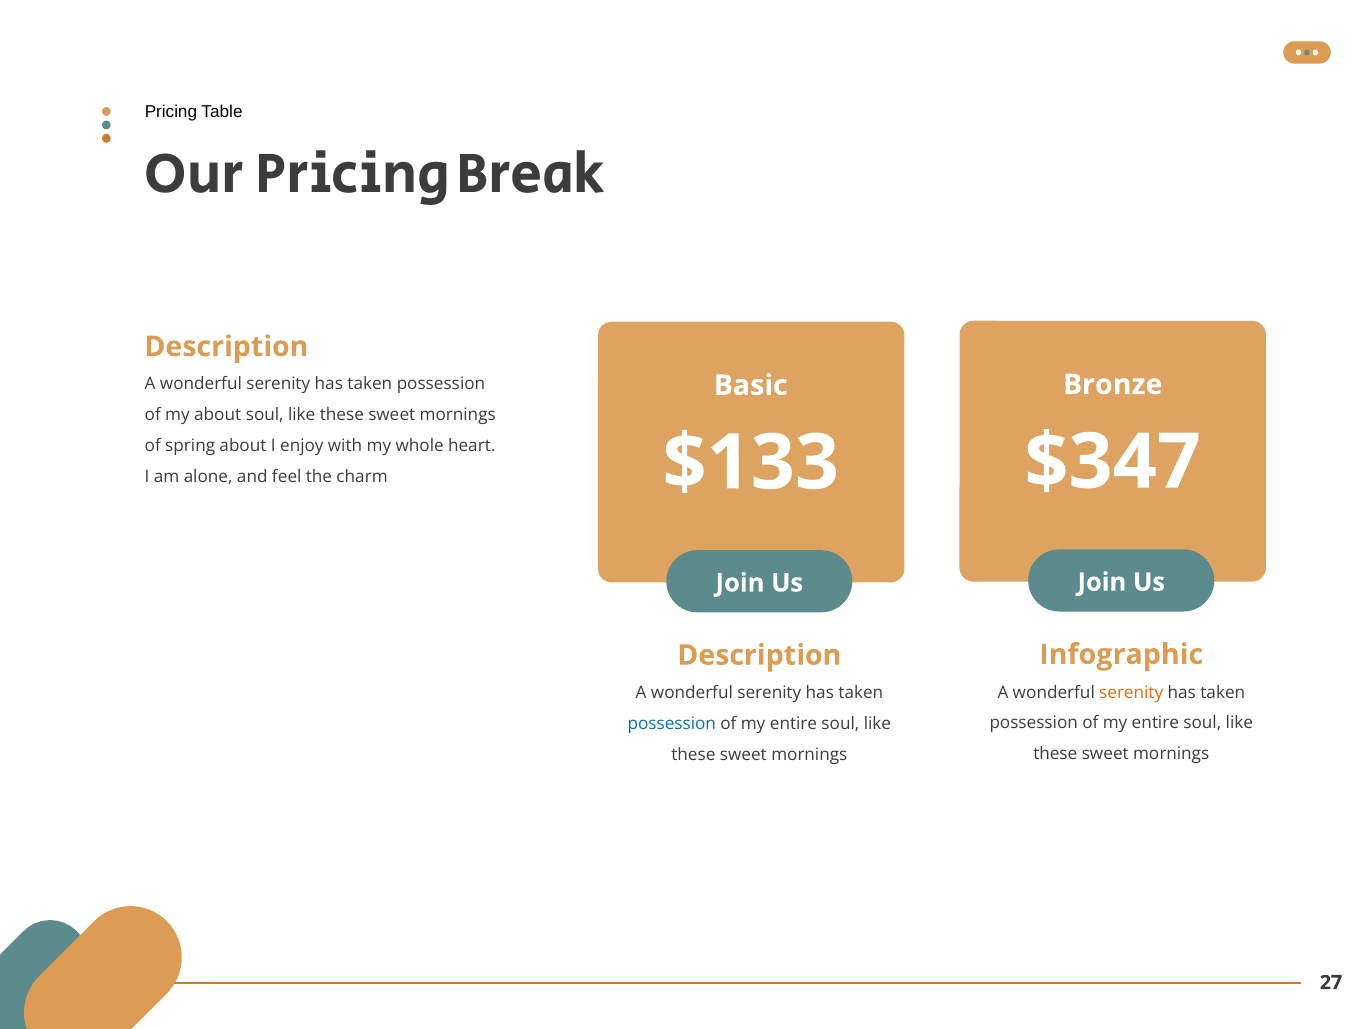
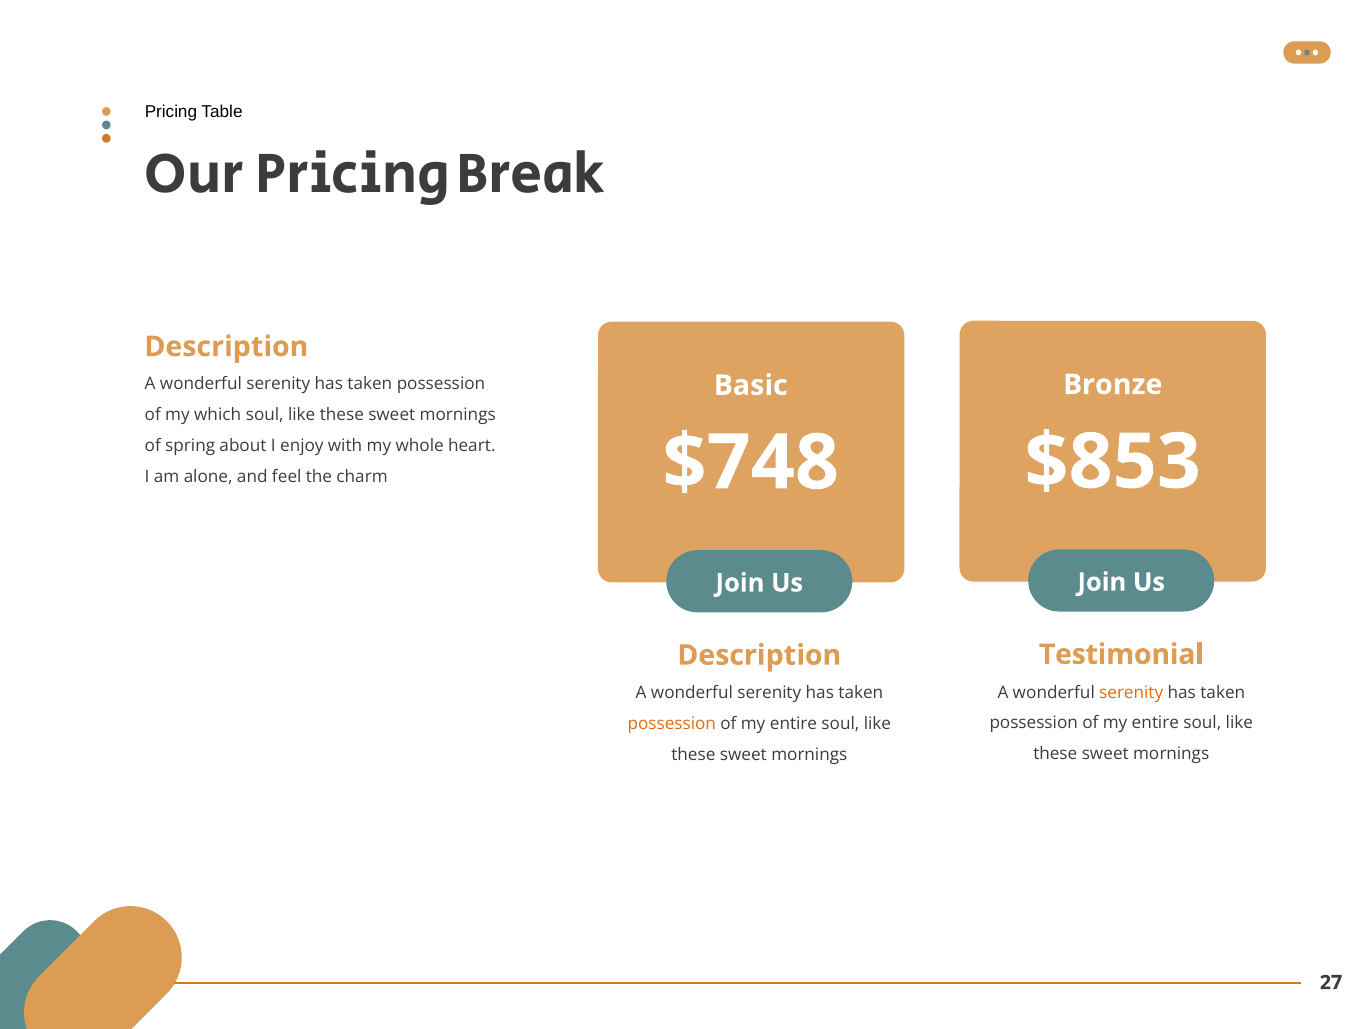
my about: about -> which (218, 415)
$347: $347 -> $853 (1113, 462)
$133: $133 -> $748 (751, 463)
Infographic: Infographic -> Testimonial (1121, 654)
possession colour: blue -> orange (672, 724)
